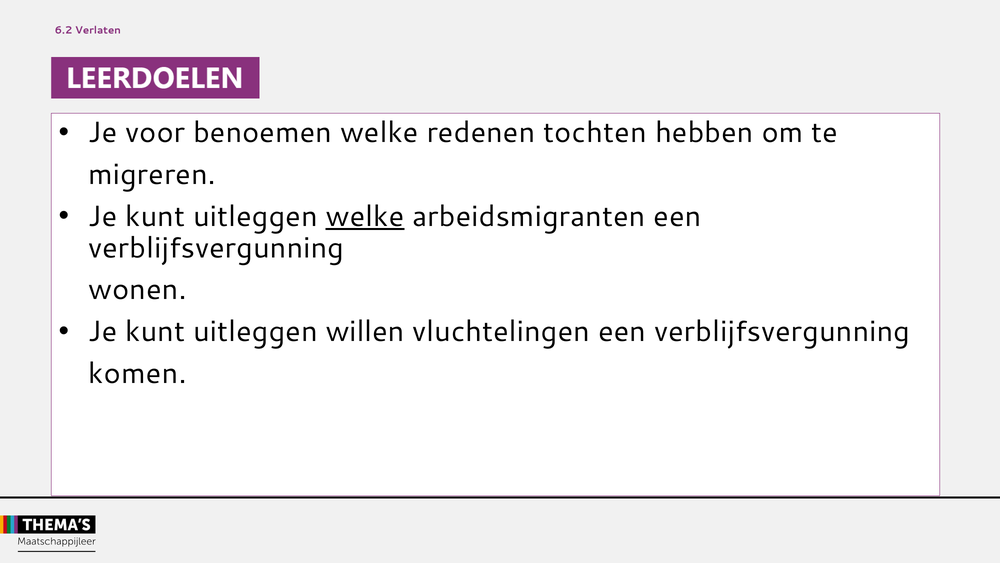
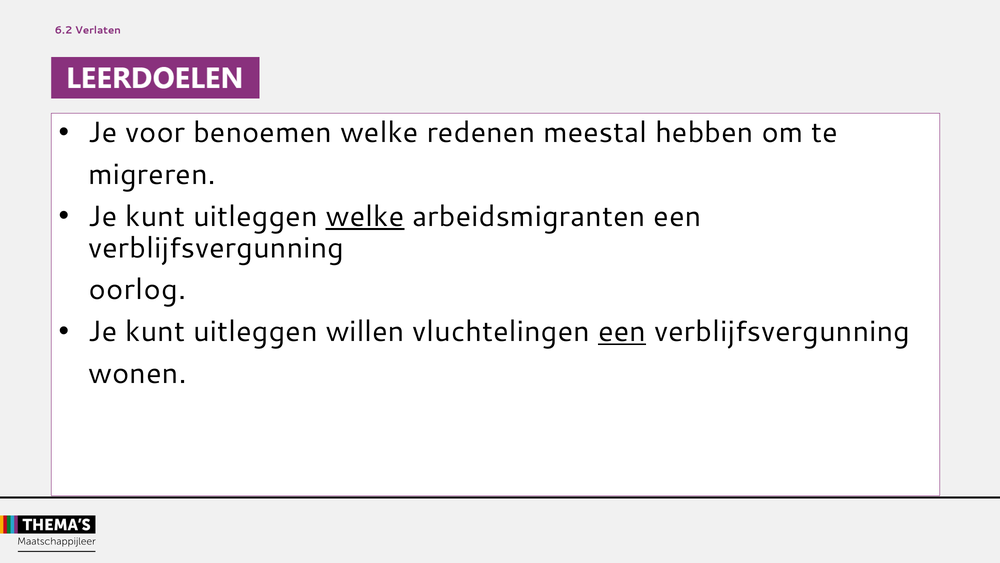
tochten: tochten -> meestal (595, 132)
wonen: wonen -> oorlog (137, 290)
een underline: none -> present (622, 331)
komen: komen -> wonen (138, 373)
